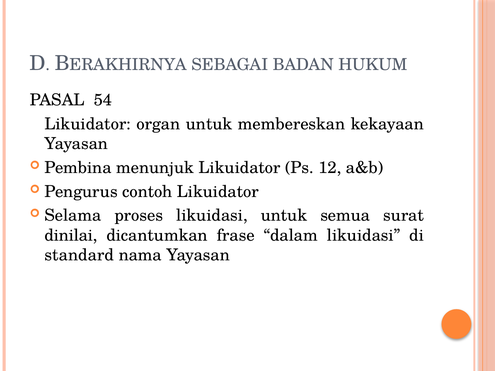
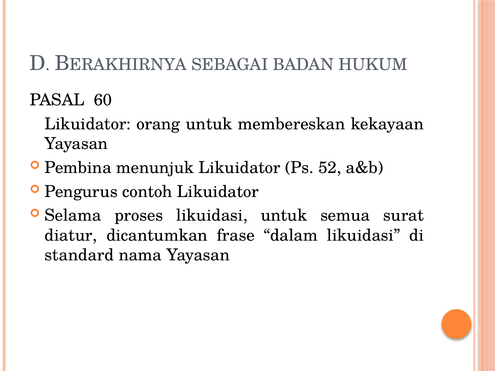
54: 54 -> 60 (103, 100)
organ: organ -> orang (158, 124)
12: 12 -> 52 (330, 168)
dinilai: dinilai -> diatur (71, 235)
